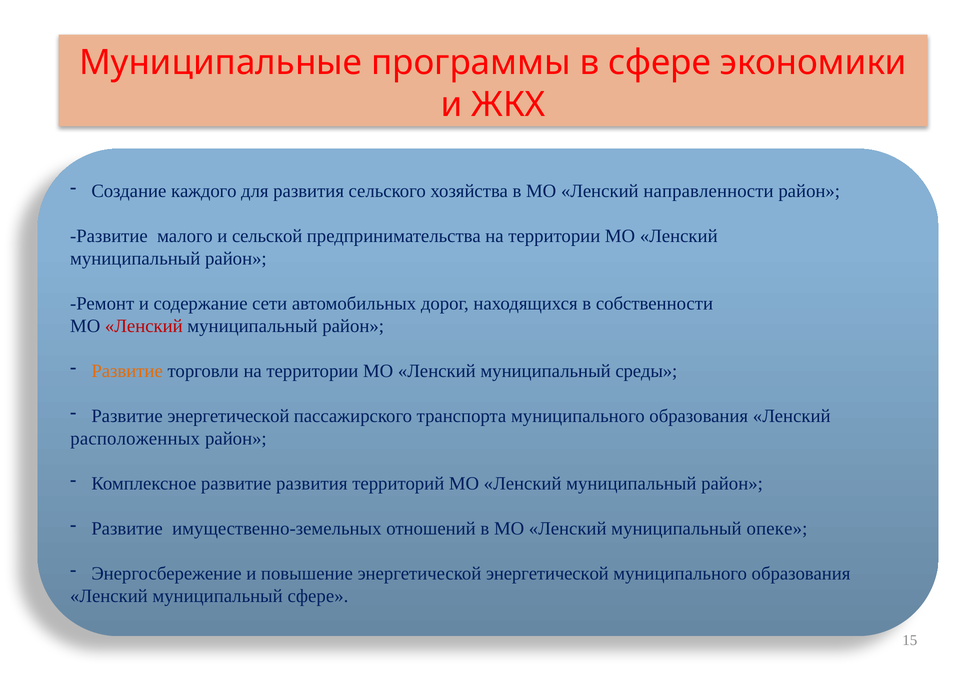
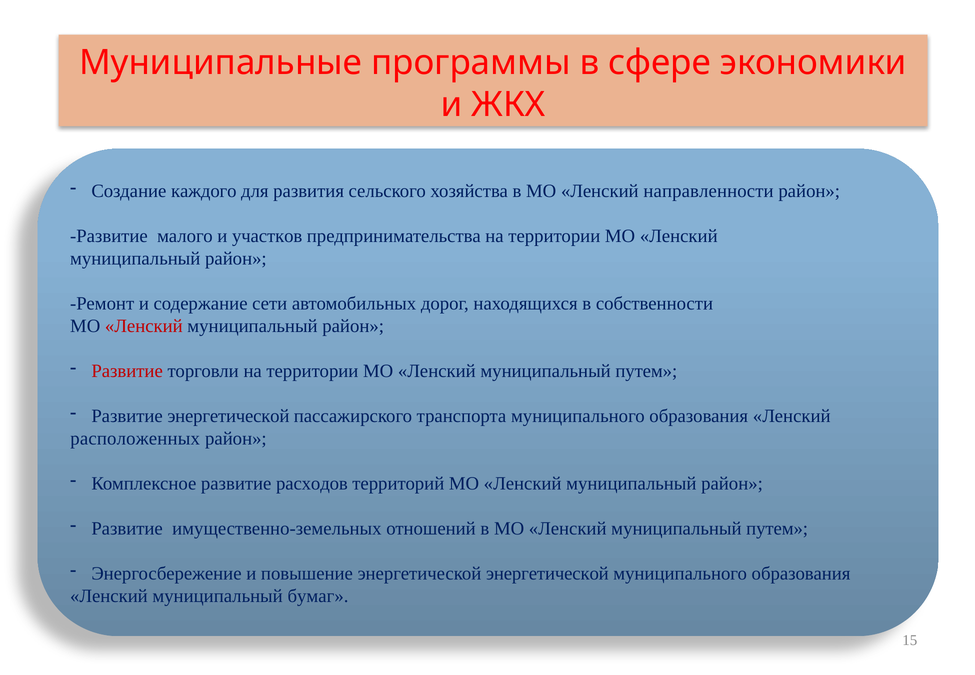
сельской: сельской -> участков (267, 236)
Развитие colour: orange -> red (127, 371)
среды: среды -> путем (646, 371)
развитие развития: развития -> расходов (312, 484)
опеке: опеке -> путем (777, 529)
муниципальный сфере: сфере -> бумаг (318, 596)
